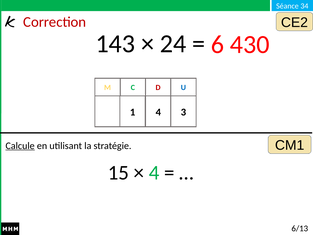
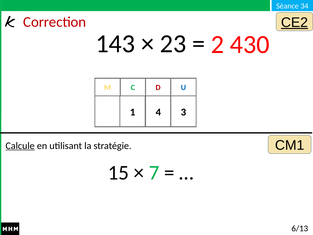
CE2 underline: none -> present (294, 23)
24: 24 -> 23 (173, 44)
6: 6 -> 2 (217, 44)
4: 4 -> 7 (154, 173)
